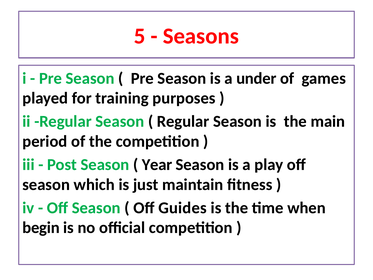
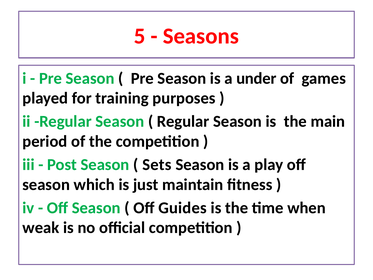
Year: Year -> Sets (157, 164)
begin: begin -> weak (41, 227)
